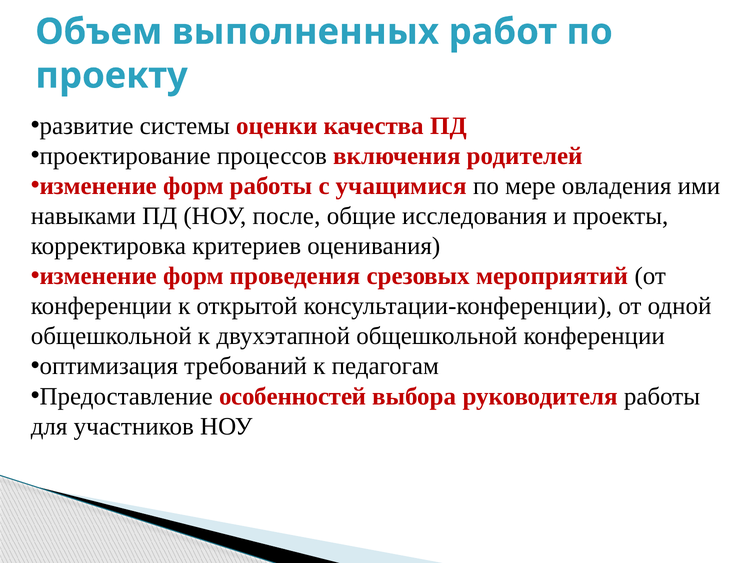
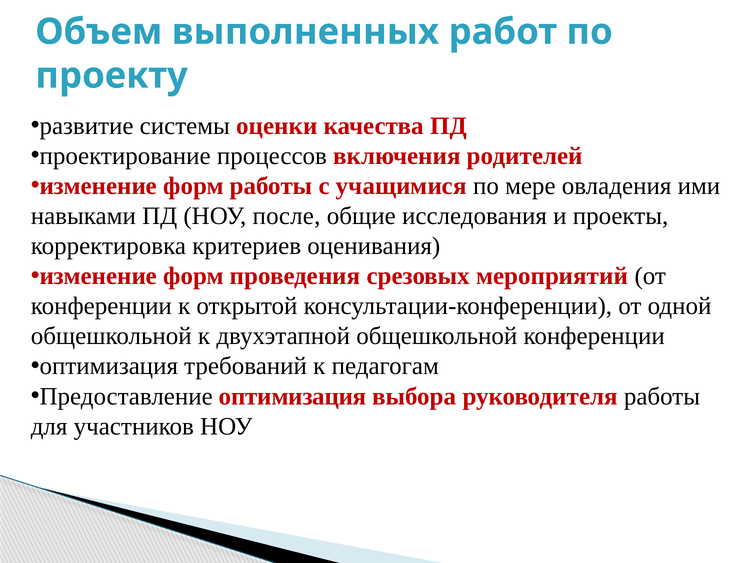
Предоставление особенностей: особенностей -> оптимизация (293, 396)
